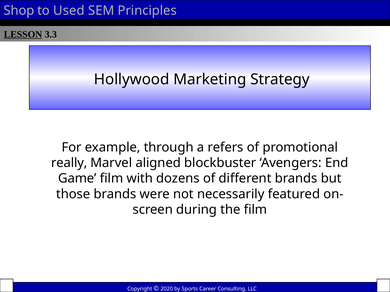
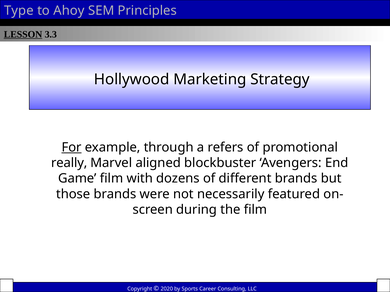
Shop: Shop -> Type (19, 11)
Used: Used -> Ahoy (69, 11)
For underline: none -> present (72, 148)
